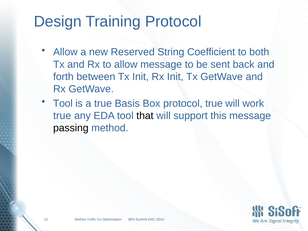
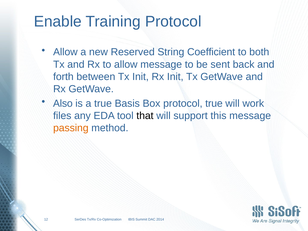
Design: Design -> Enable (58, 22)
Tool: Tool -> Also (63, 103)
true: true -> files (62, 116)
passing colour: black -> orange (71, 128)
